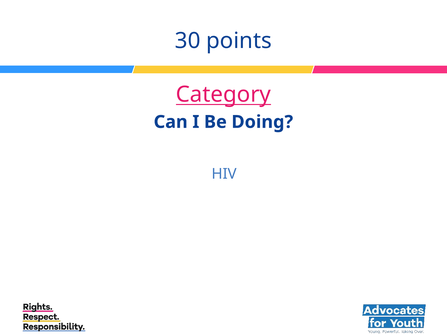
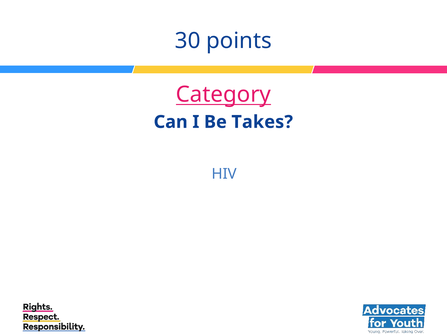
Doing: Doing -> Takes (262, 122)
